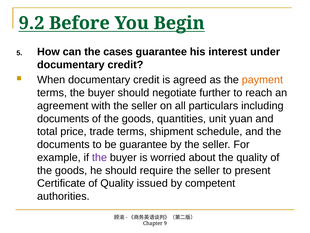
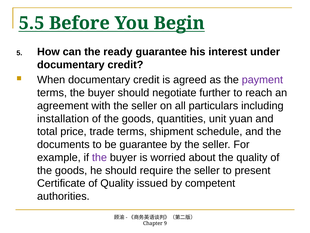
9.2: 9.2 -> 5.5 (31, 23)
cases: cases -> ready (118, 52)
payment colour: orange -> purple (262, 80)
documents: documents -> installation (63, 118)
